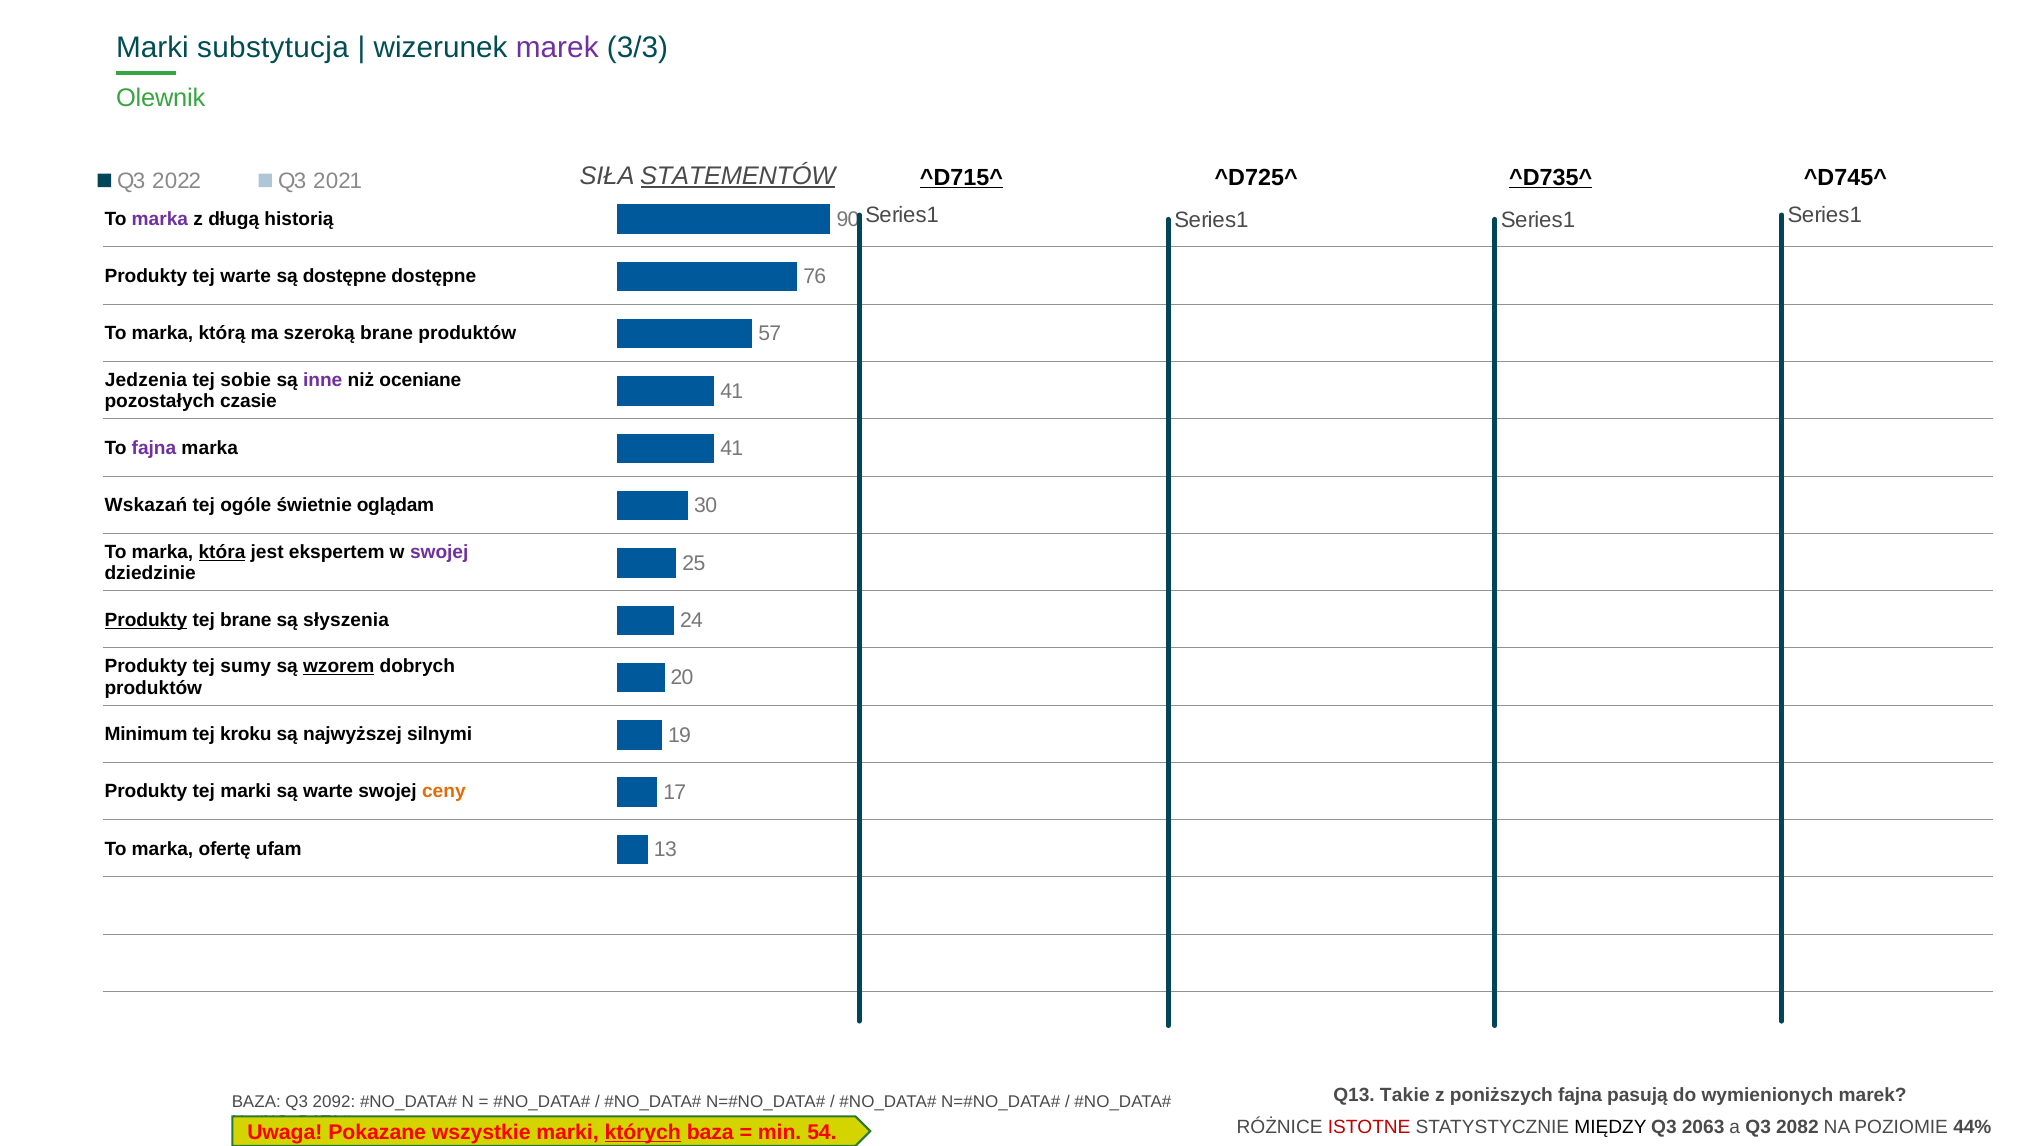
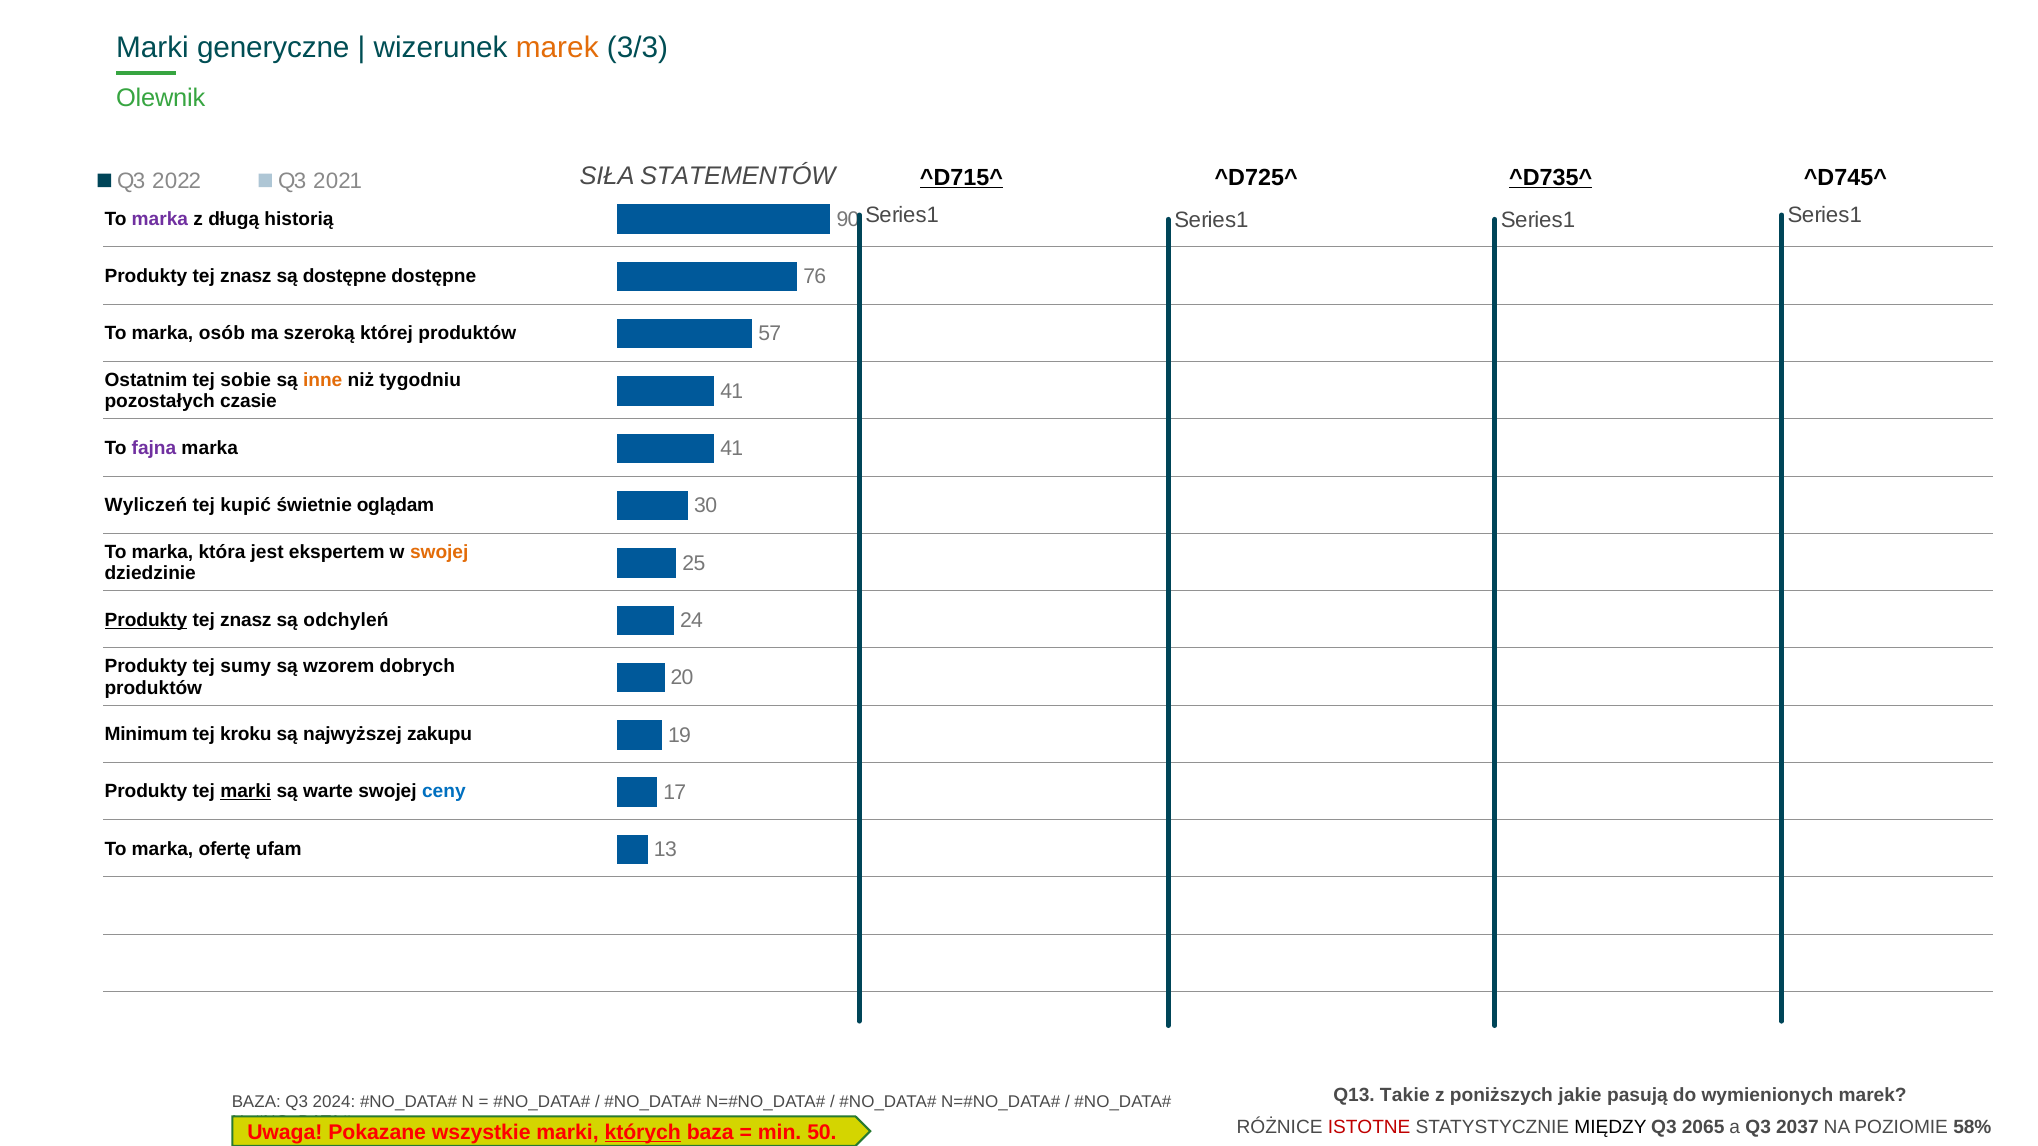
substytucja: substytucja -> generyczne (273, 47)
marek colour: purple -> orange (557, 47)
STATEMENTÓW underline: present -> none (738, 176)
warte: warte -> znasz (246, 276)
którą: którą -> osób (222, 334)
szeroką brane: brane -> której (387, 334)
Jedzenia: Jedzenia -> Ostatnim (146, 380)
inne colour: purple -> orange (323, 380)
oceniane: oceniane -> tygodniu (420, 380)
Wskazań: Wskazań -> Wyliczeń (146, 505)
ogóle: ogóle -> kupić (246, 505)
która underline: present -> none (222, 552)
swojej colour: purple -> orange (439, 552)
brane: brane -> znasz (246, 620)
słyszenia: słyszenia -> odchyleń (346, 620)
wzorem underline: present -> none (339, 667)
silnymi: silnymi -> zakupu (440, 735)
marki underline: none -> present (246, 792)
ceny colour: orange -> blue (444, 792)
poniższych fajna: fajna -> jakie (1580, 1095)
2092: 2092 -> 2024 (334, 1102)
2063: 2063 -> 2065 (1703, 1127)
2082: 2082 -> 2037 (1797, 1127)
44%: 44% -> 58% (1972, 1127)
54: 54 -> 50 (822, 1133)
